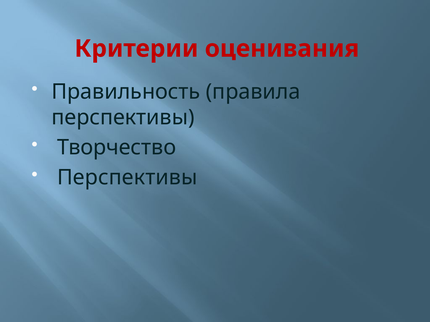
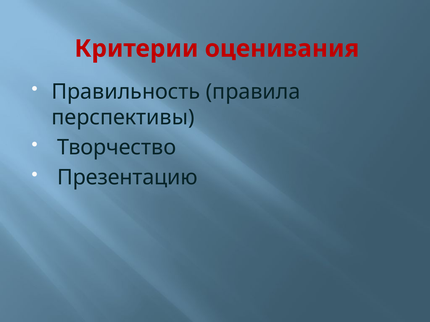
Перспективы: Перспективы -> Презентацию (127, 178)
